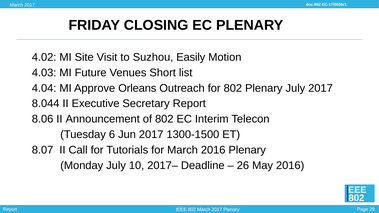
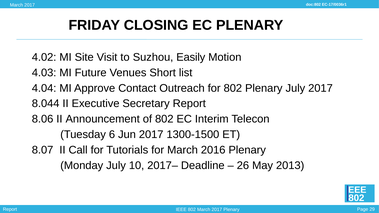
Orleans: Orleans -> Contact (137, 88)
May 2016: 2016 -> 2013 (290, 166)
